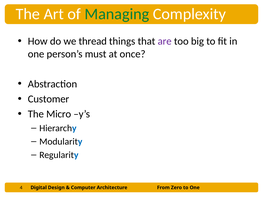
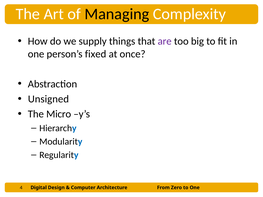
Managing colour: green -> black (117, 14)
thread: thread -> supply (93, 41)
must: must -> fixed (96, 54)
Customer: Customer -> Unsigned (48, 99)
